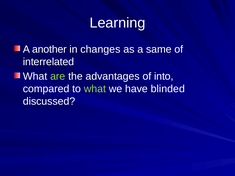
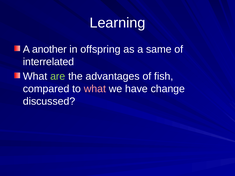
changes: changes -> offspring (100, 49)
into: into -> fish (164, 76)
what colour: light green -> pink (95, 89)
blinded: blinded -> change (168, 89)
